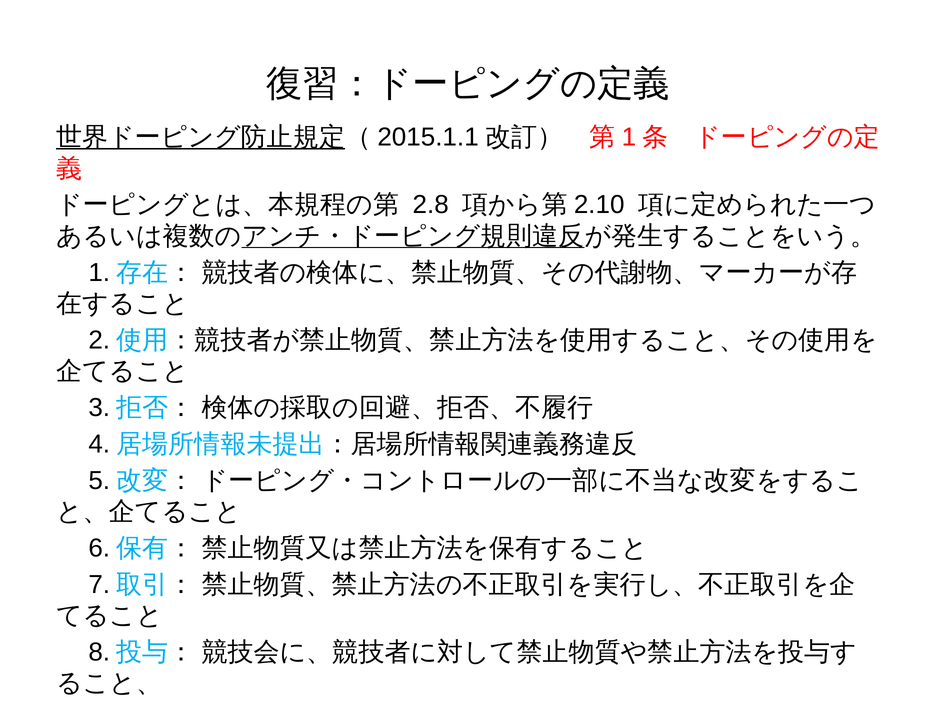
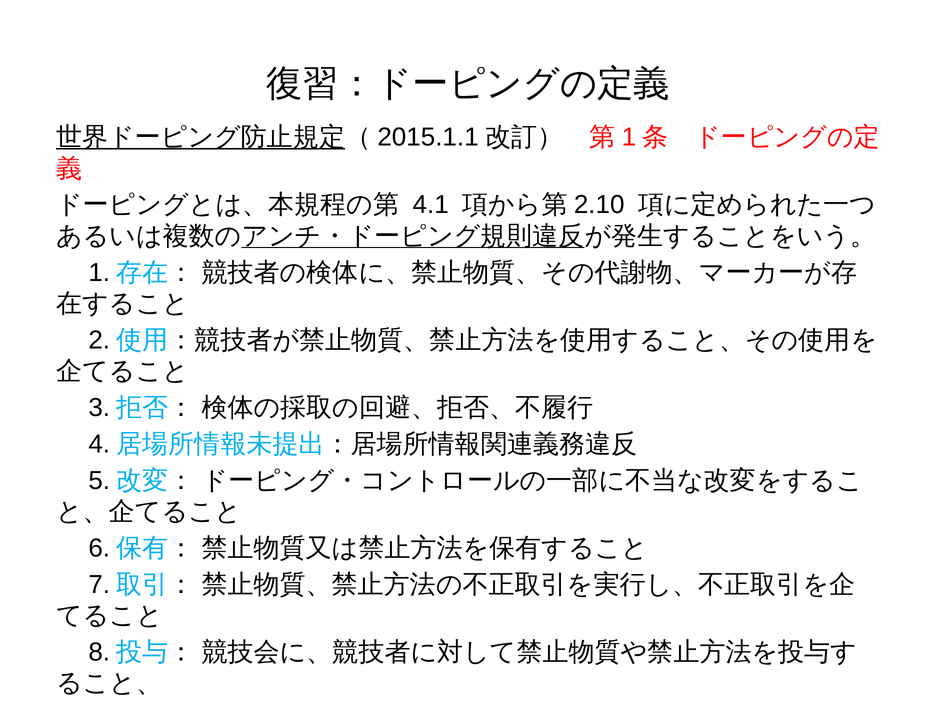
2.8: 2.8 -> 4.1 (431, 205)
